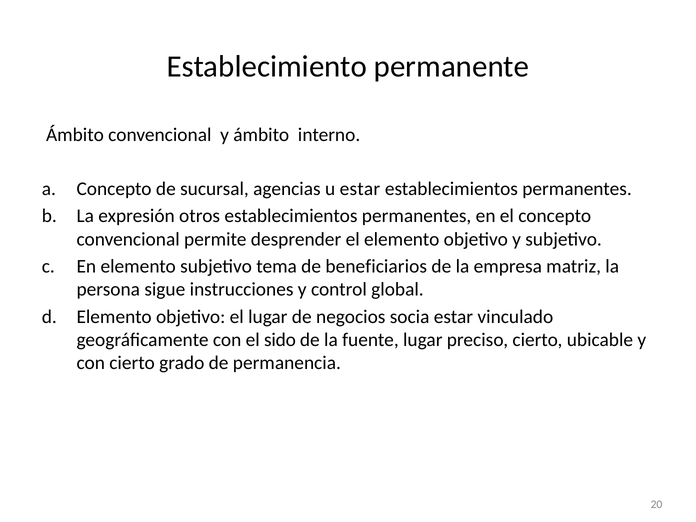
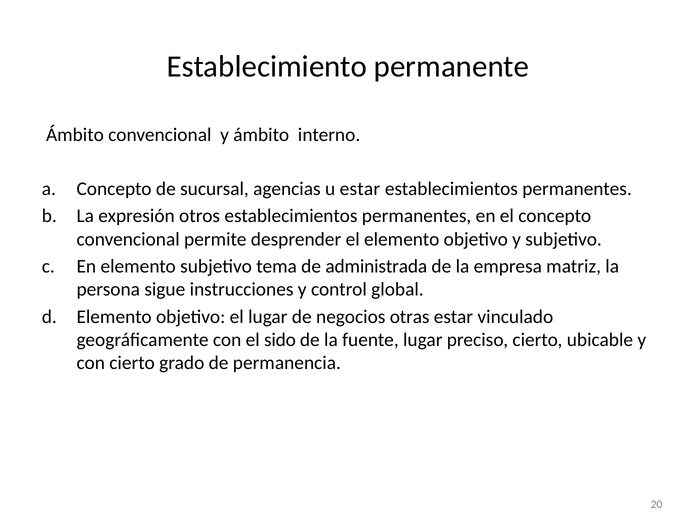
beneficiarios: beneficiarios -> administrada (376, 266)
socia: socia -> otras (410, 317)
